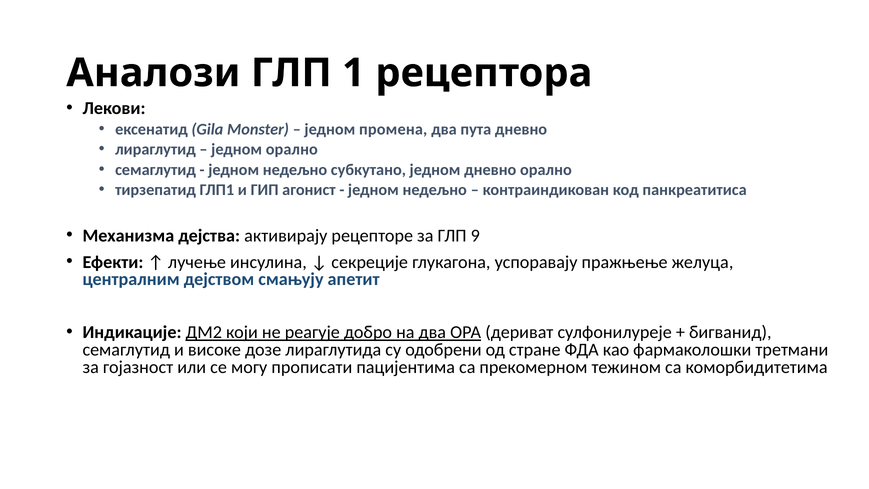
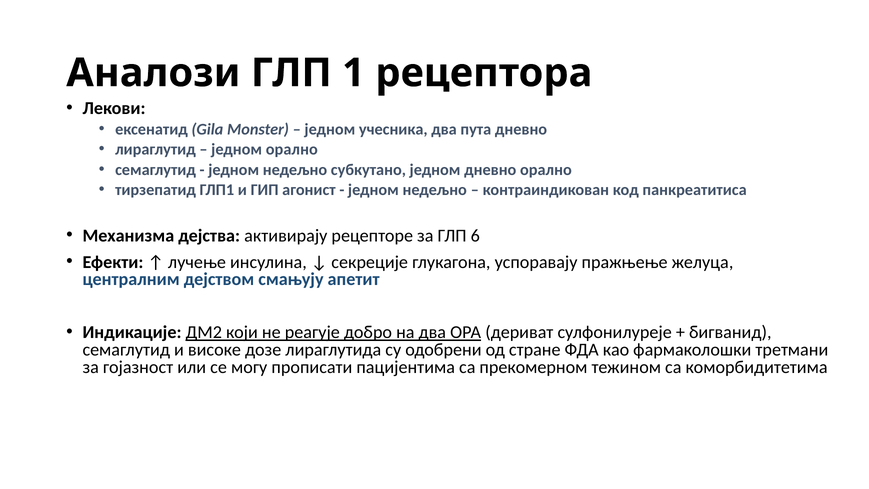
промена: промена -> учесника (393, 129)
9: 9 -> 6 (475, 236)
